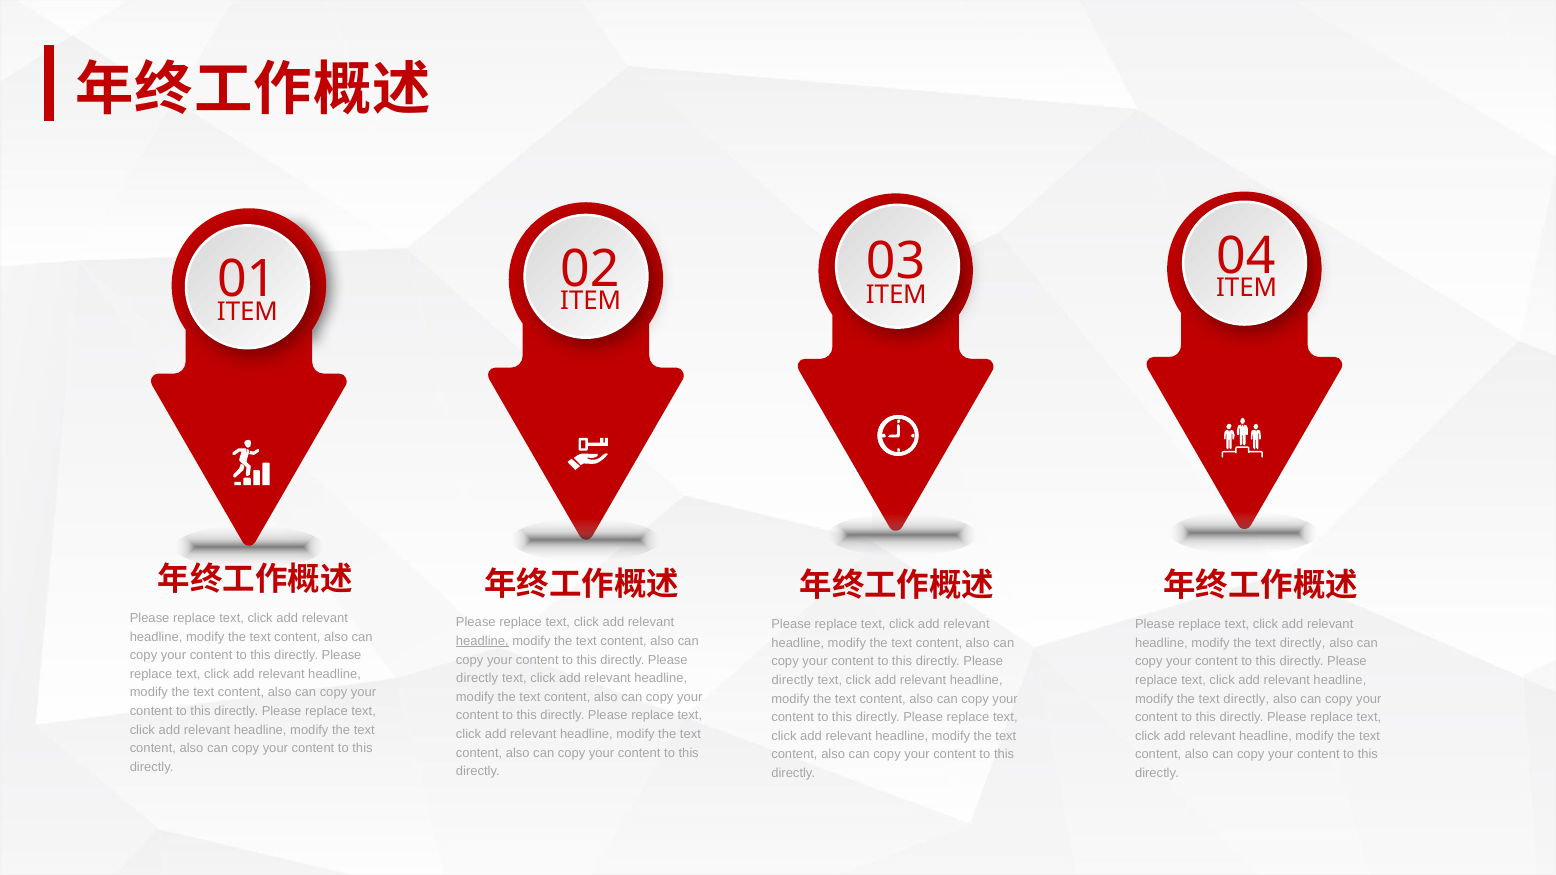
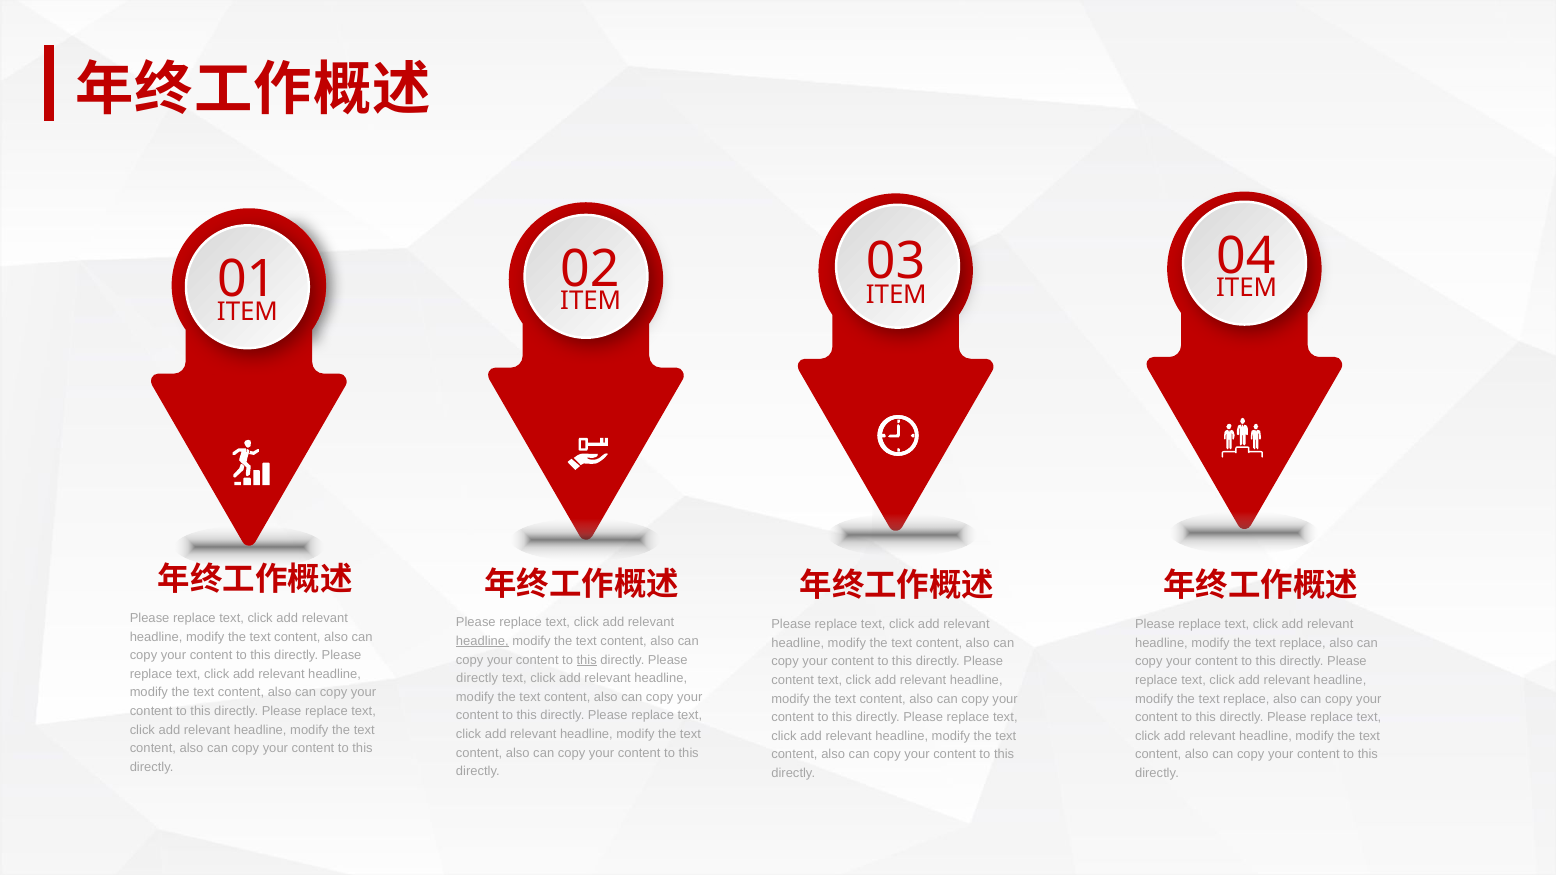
directly: directly -> replace (1303, 643)
this underline: none -> present (587, 660)
directly: directly -> content (793, 680)
directly: directly -> replace (1246, 699)
